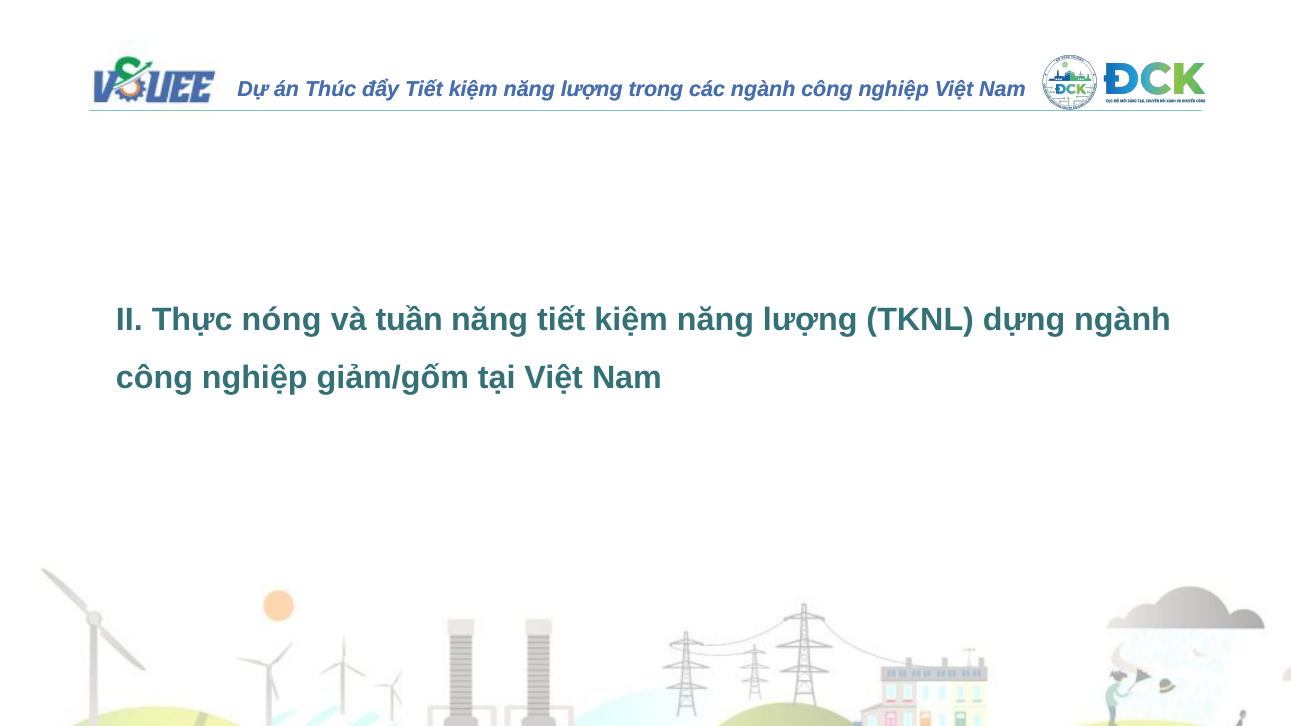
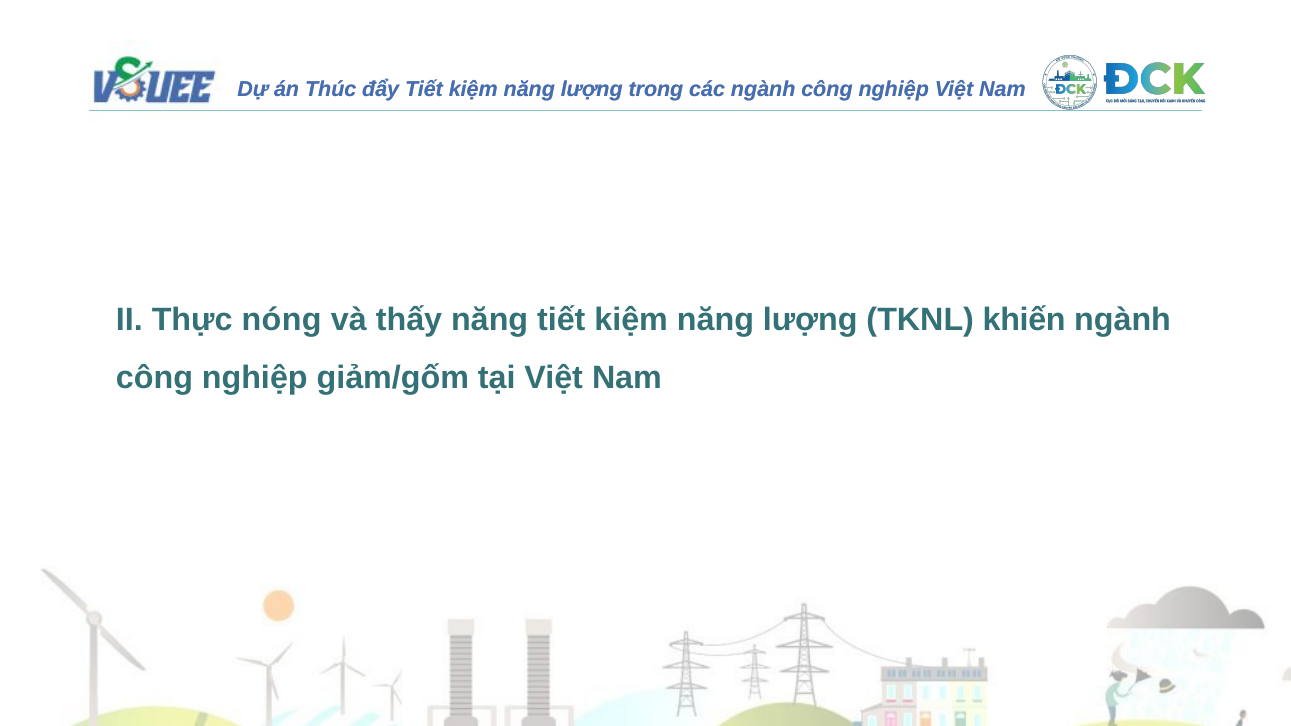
tuần: tuần -> thấy (409, 320)
dựng: dựng -> khiến (1024, 320)
